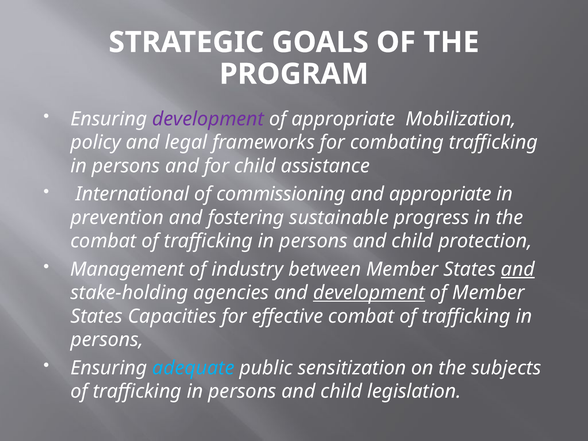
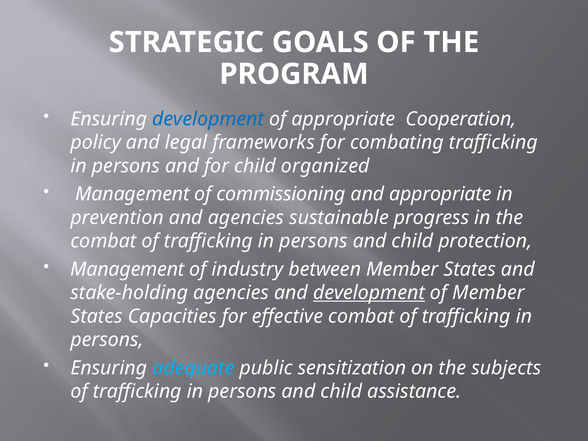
development colour: purple -> blue (208, 119)
Mobilization: Mobilization -> Cooperation (461, 119)
assistance: assistance -> organized (325, 166)
International: International -> Management (132, 194)
and fostering: fostering -> agencies (246, 218)
and underline: present -> none (518, 269)
legislation: legislation -> assistance (414, 391)
